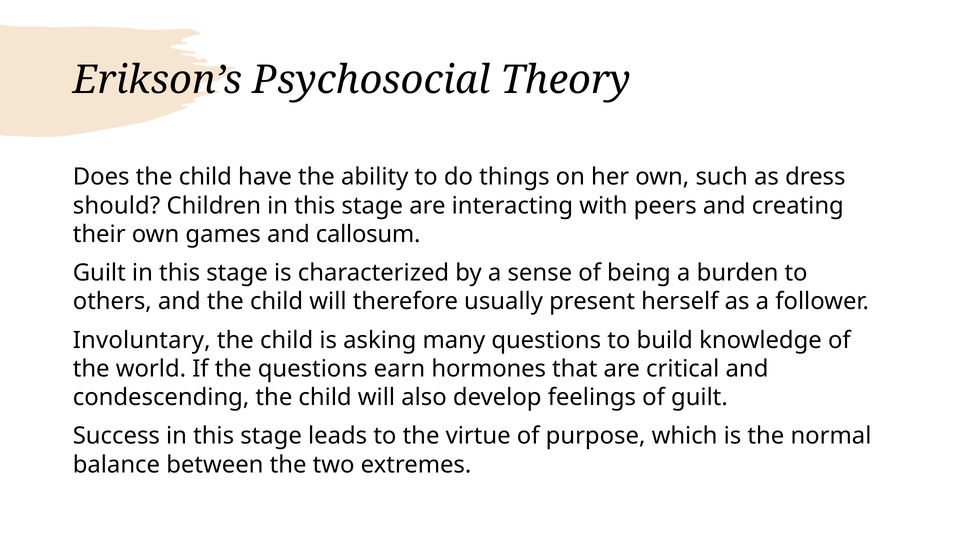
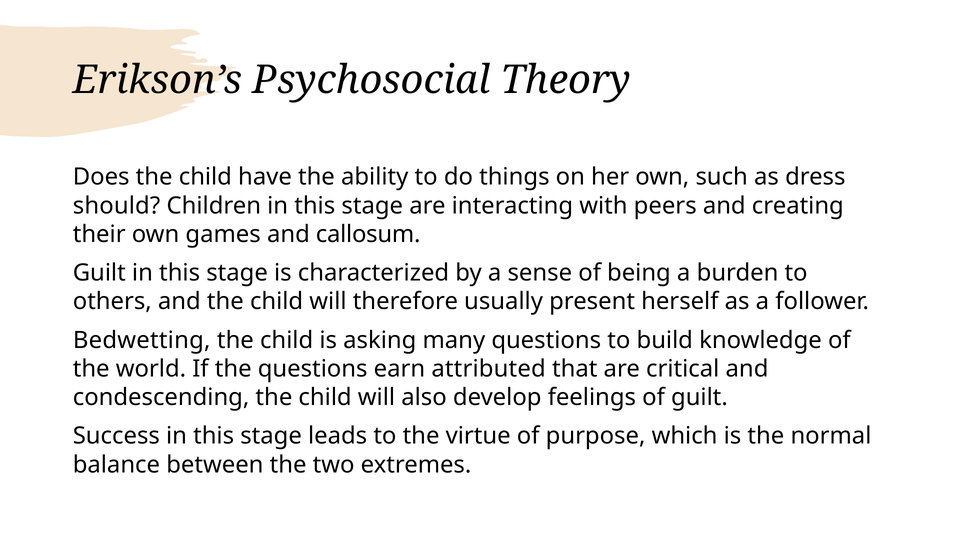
Involuntary: Involuntary -> Bedwetting (142, 340)
hormones: hormones -> attributed (489, 369)
